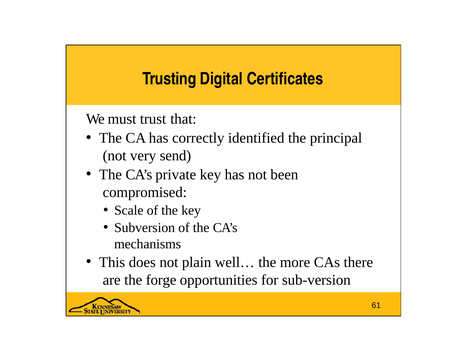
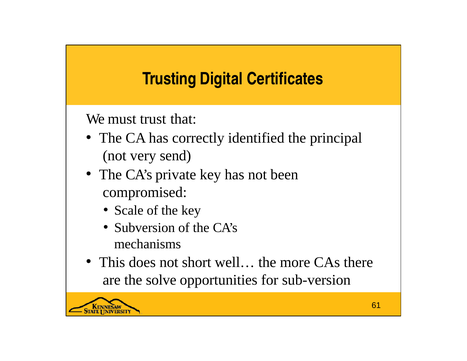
plain: plain -> short (197, 262)
forge: forge -> solve (161, 280)
